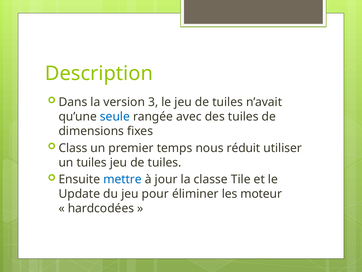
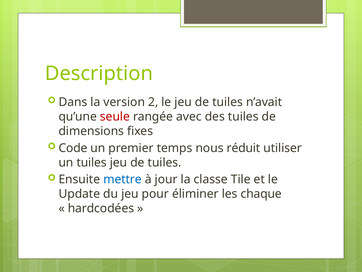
3: 3 -> 2 (153, 102)
seule colour: blue -> red (115, 116)
Class: Class -> Code (73, 148)
moteur: moteur -> chaque (261, 194)
